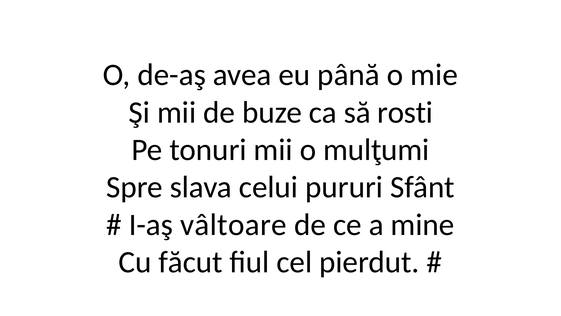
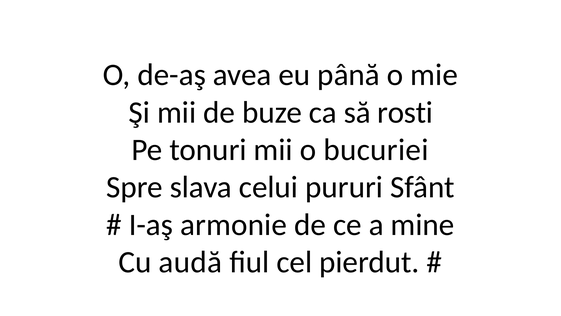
mulţumi: mulţumi -> bucuriei (376, 150)
vâltoare: vâltoare -> armonie (234, 224)
făcut: făcut -> audă (190, 262)
